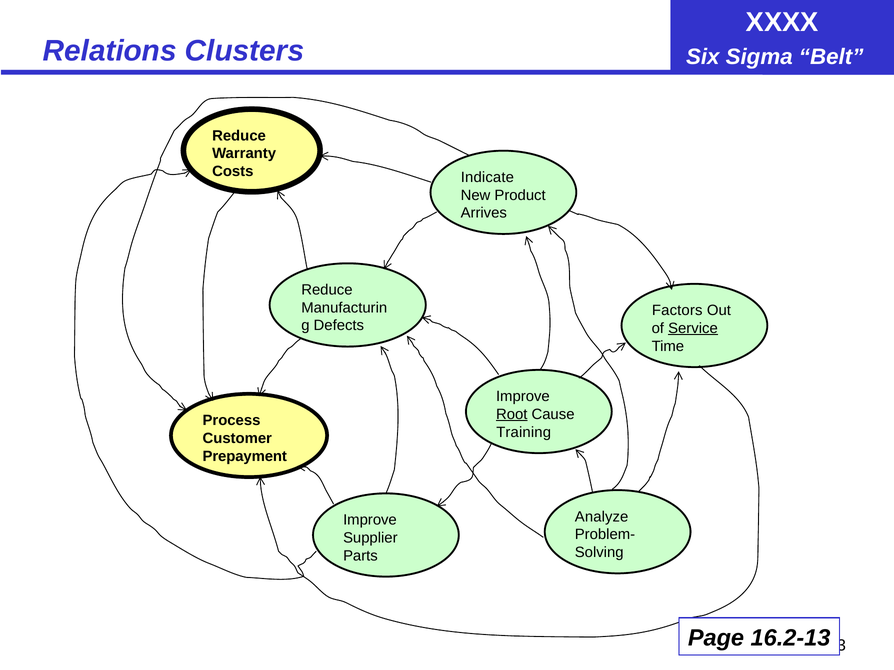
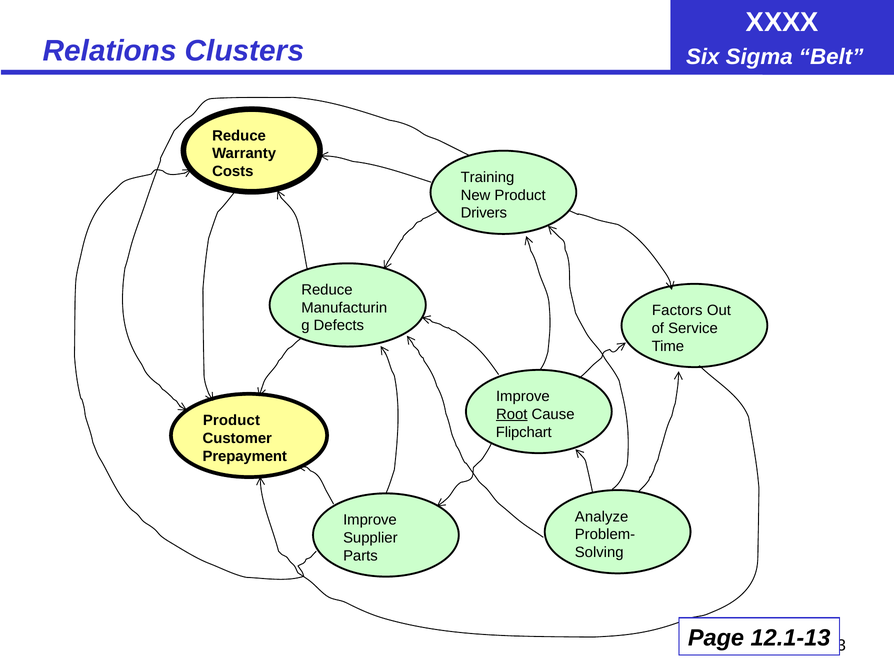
Indicate: Indicate -> Training (487, 177)
Arrives: Arrives -> Drivers (484, 213)
Service underline: present -> none (693, 329)
Process: Process -> Product (231, 421)
Training: Training -> Flipchart (524, 432)
16.2-13: 16.2-13 -> 12.1-13 (791, 639)
